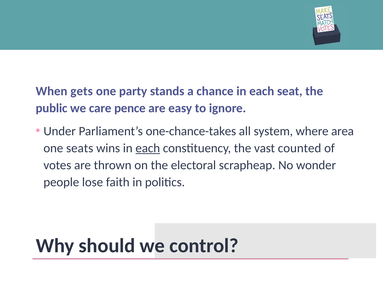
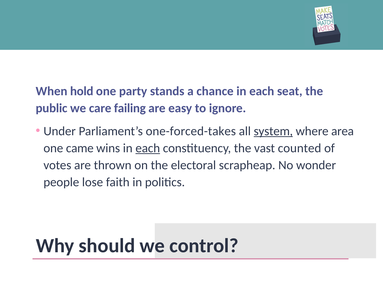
gets: gets -> hold (82, 91)
pence: pence -> failing (130, 108)
one-chance-takes: one-chance-takes -> one-forced-takes (191, 131)
system underline: none -> present (273, 131)
seats: seats -> came (80, 148)
